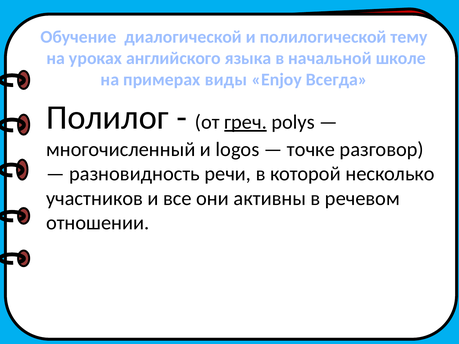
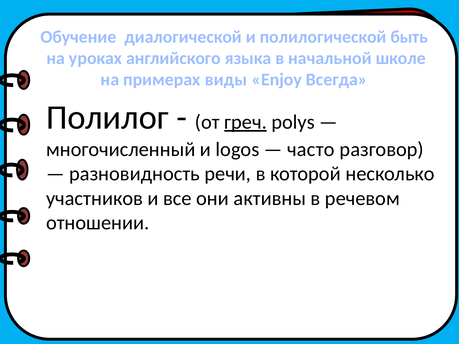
тему: тему -> быть (409, 37)
точке: точке -> часто (311, 149)
